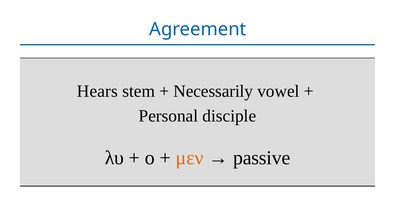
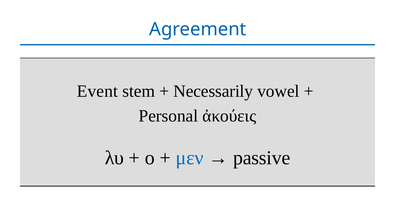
Hears: Hears -> Event (97, 91)
disciple: disciple -> ἀκούεις (229, 116)
μεν colour: orange -> blue (190, 158)
